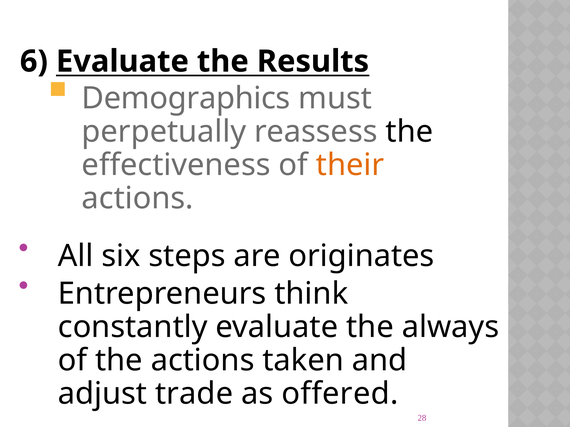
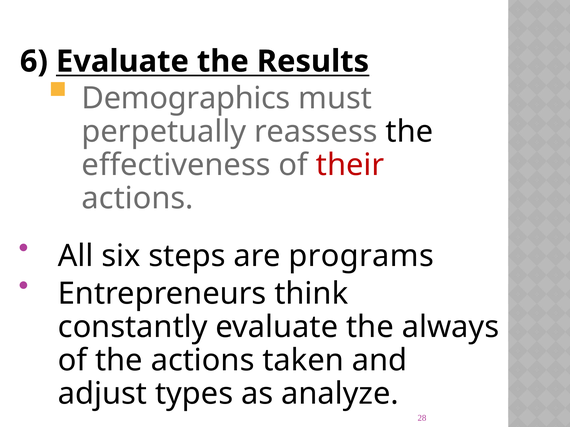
their colour: orange -> red (350, 165)
originates: originates -> programs (361, 256)
trade: trade -> types (194, 394)
offered: offered -> analyze (340, 394)
